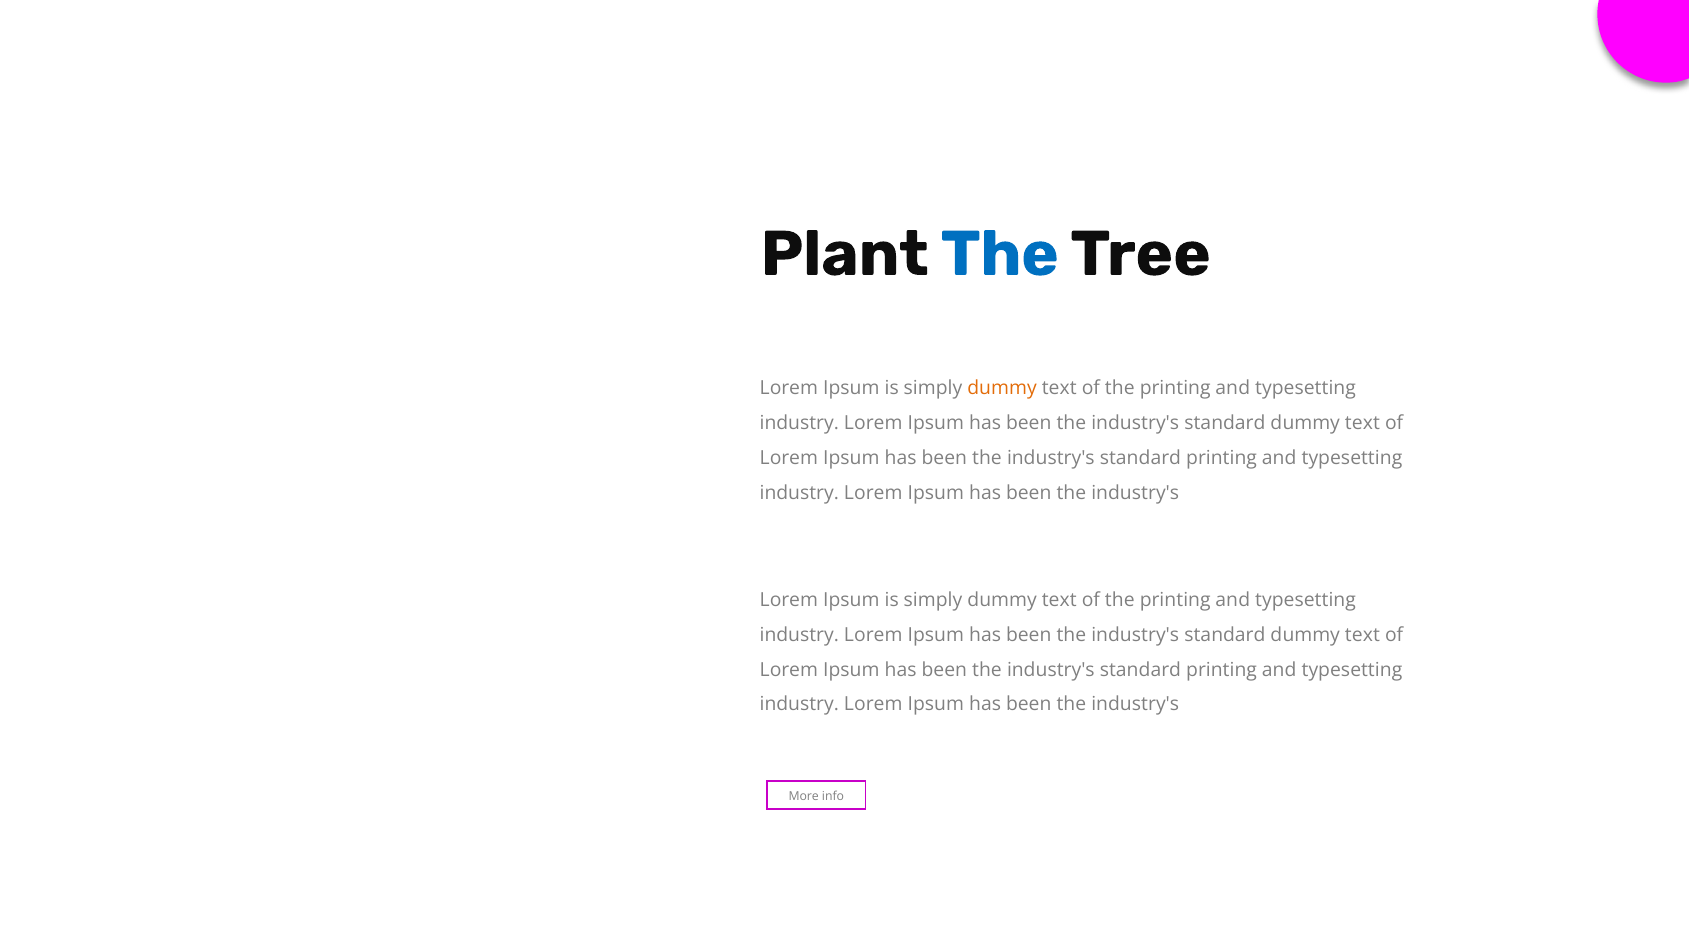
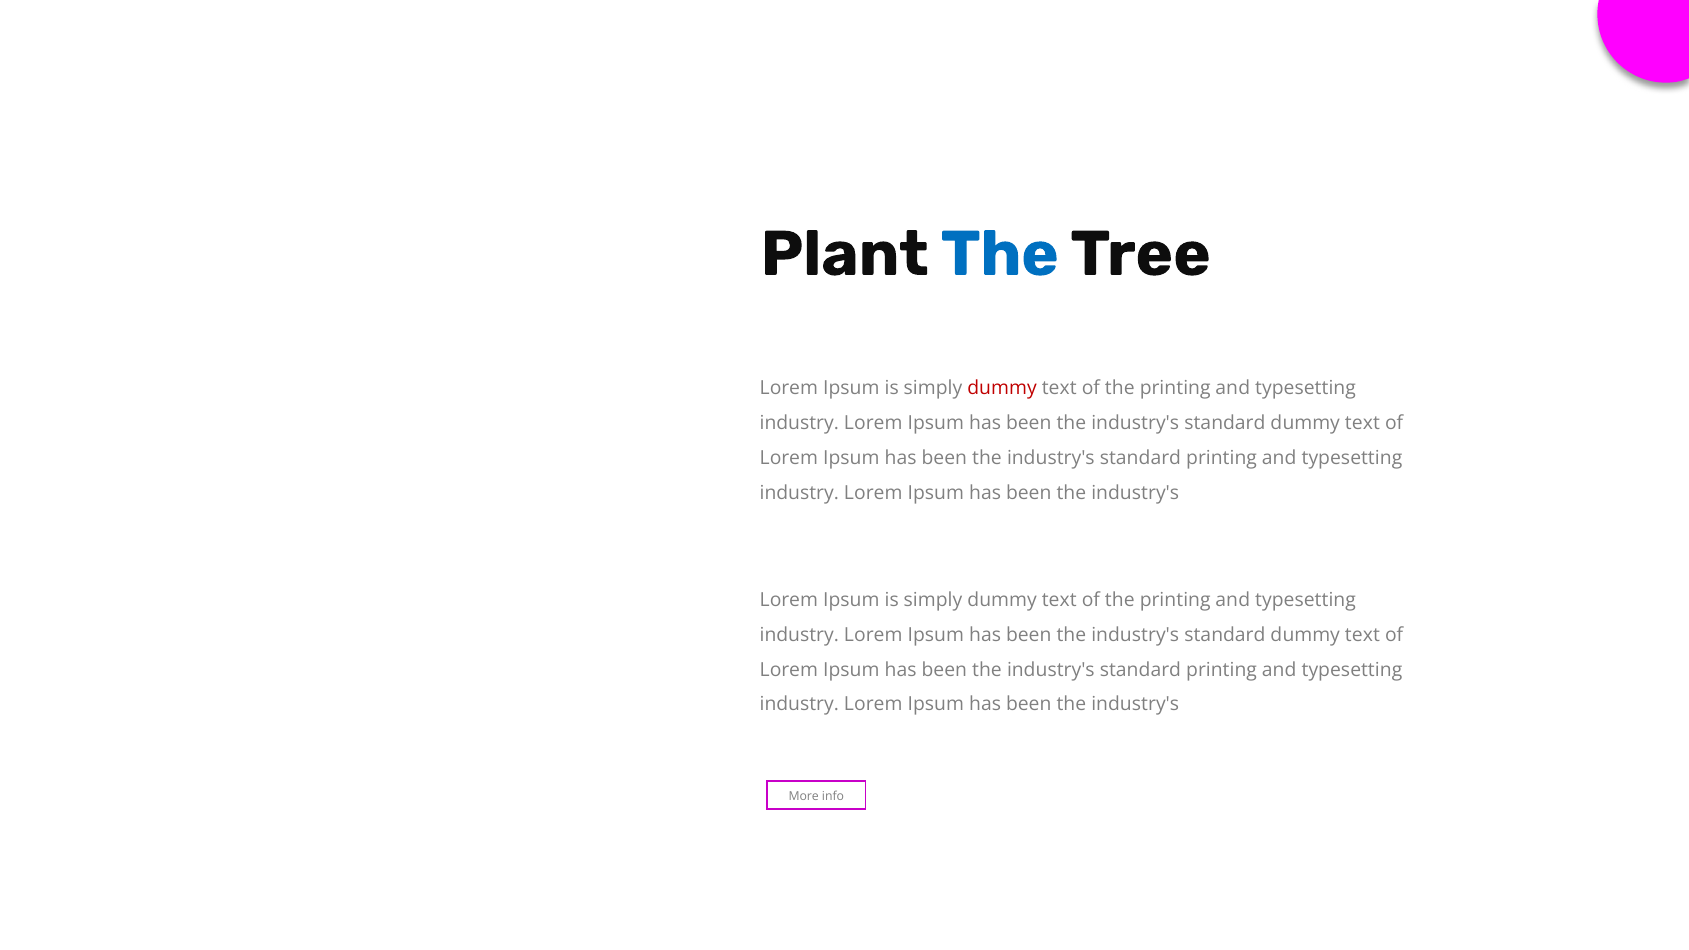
dummy colour: orange -> red (1002, 388)
